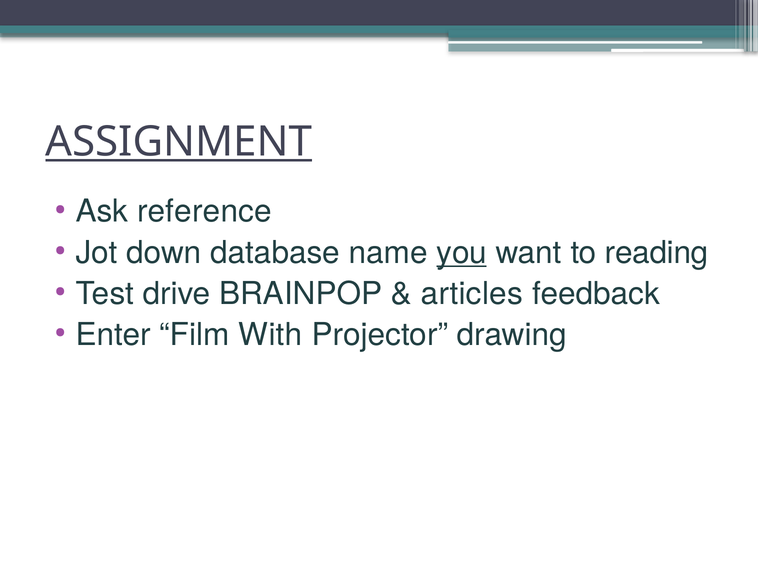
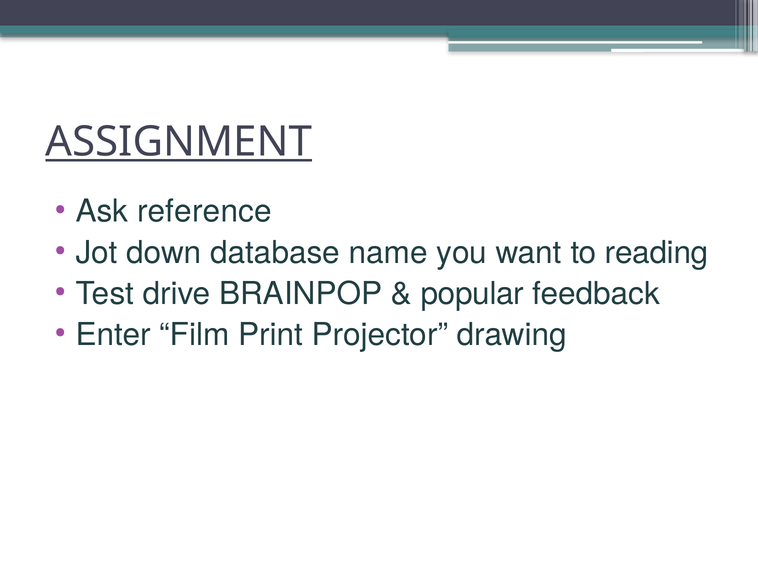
you underline: present -> none (462, 252)
articles: articles -> popular (472, 293)
With: With -> Print (271, 335)
